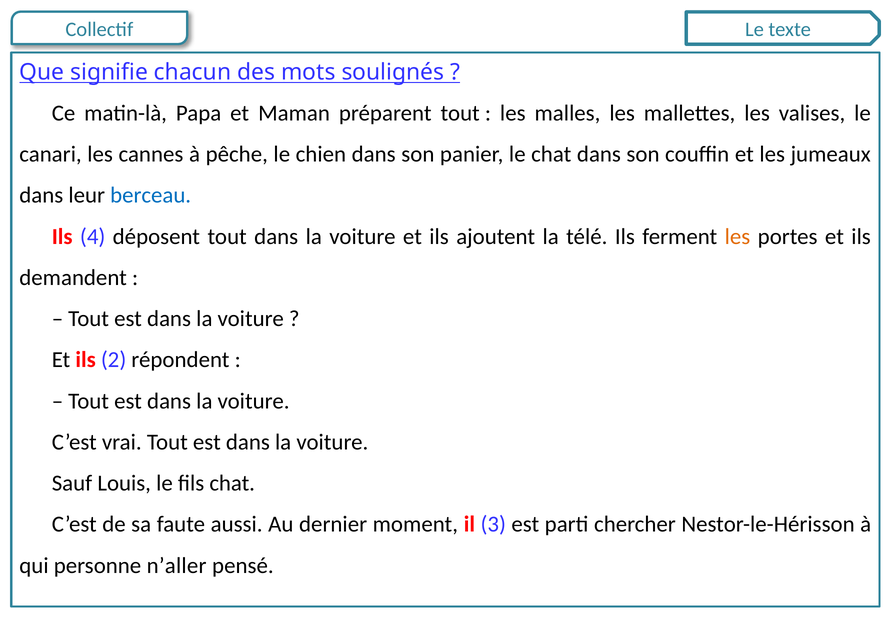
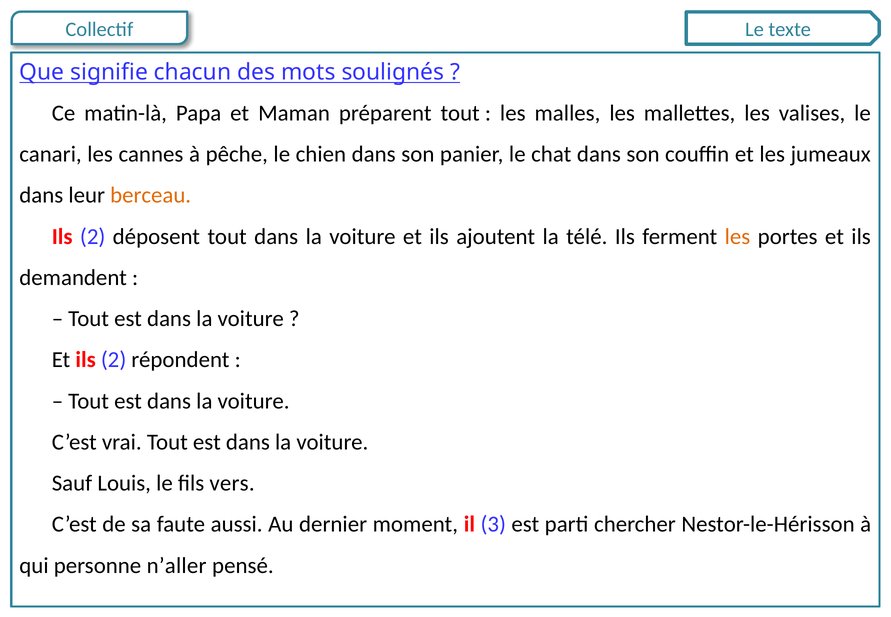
berceau colour: blue -> orange (151, 195)
4: 4 -> 2 (93, 237)
fils chat: chat -> vers (232, 483)
